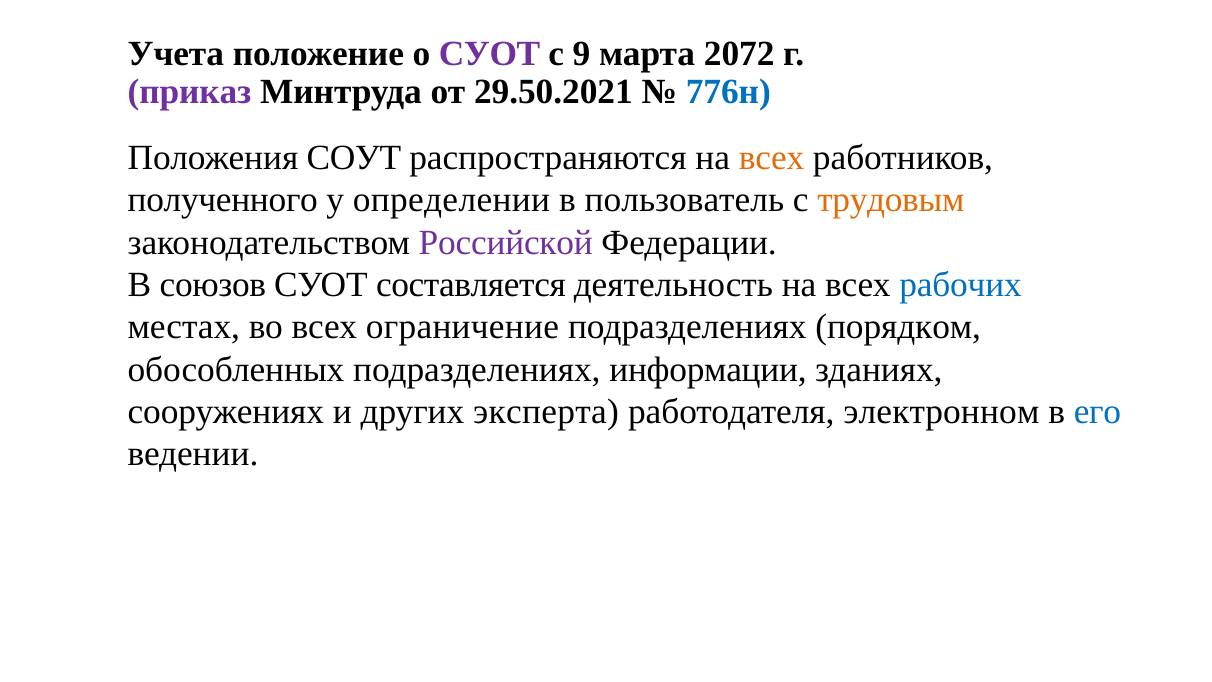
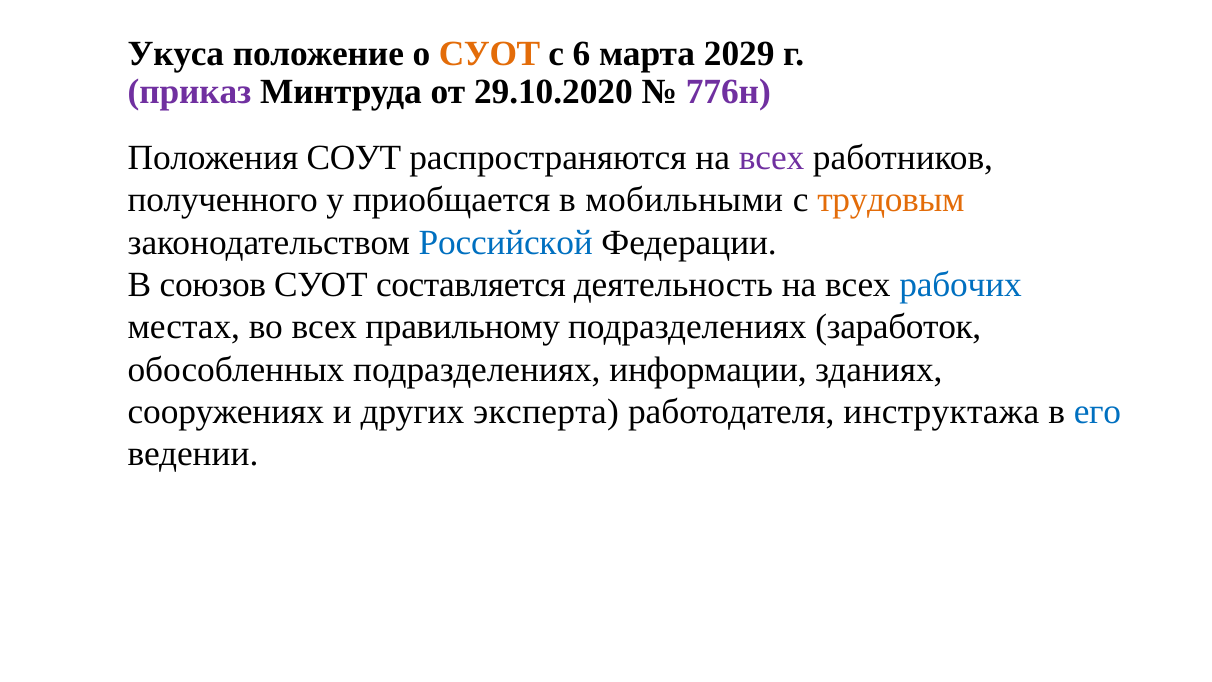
Учета: Учета -> Укуса (176, 54)
СУОТ colour: purple -> orange (489, 54)
9: 9 -> 6 (581, 54)
2072: 2072 -> 2029 (739, 54)
29.50.2021: 29.50.2021 -> 29.10.2020 (553, 92)
776н colour: blue -> purple (728, 92)
всех colour: orange -> purple (772, 158)
определении: определении -> приобщается (452, 200)
пользователь: пользователь -> мобильными (684, 200)
Российской colour: purple -> blue (506, 242)
ограничение: ограничение -> правильному (463, 327)
порядком: порядком -> заработок (898, 327)
электронном: электронном -> инструктажа (941, 412)
